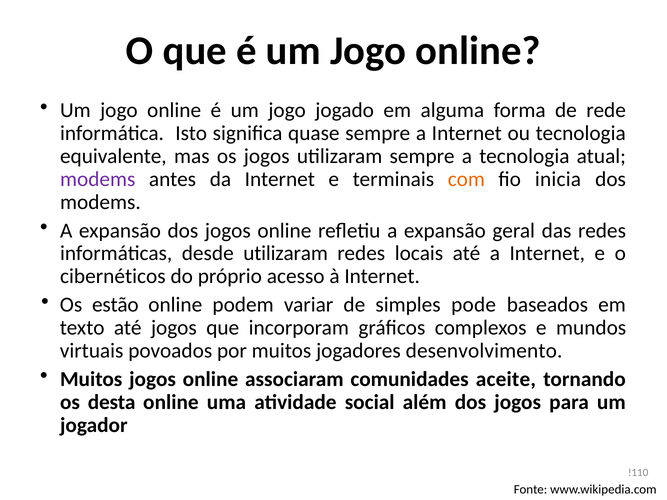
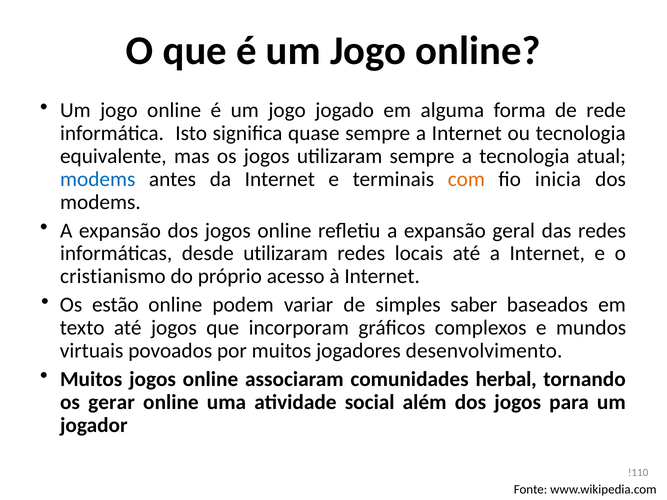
modems colour: purple -> blue (98, 179)
cibernéticos: cibernéticos -> cristianismo (113, 277)
pode: pode -> saber (474, 305)
aceite: aceite -> herbal (506, 379)
desta: desta -> gerar (112, 402)
